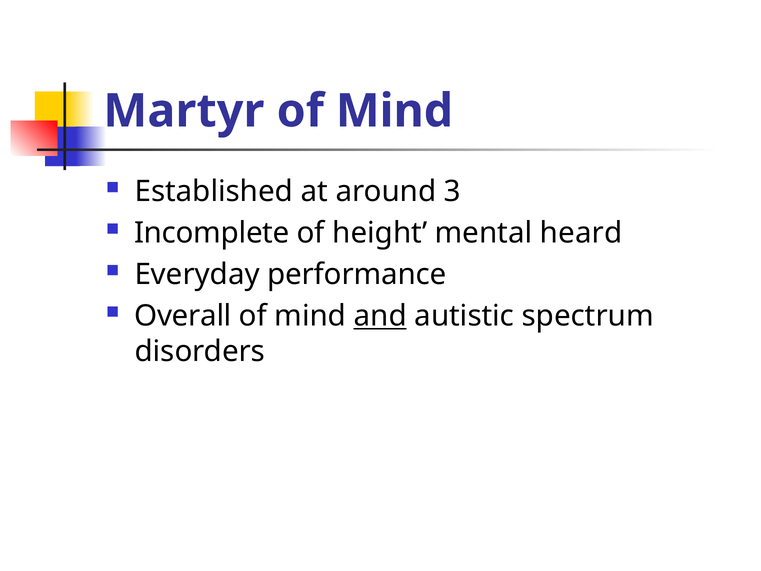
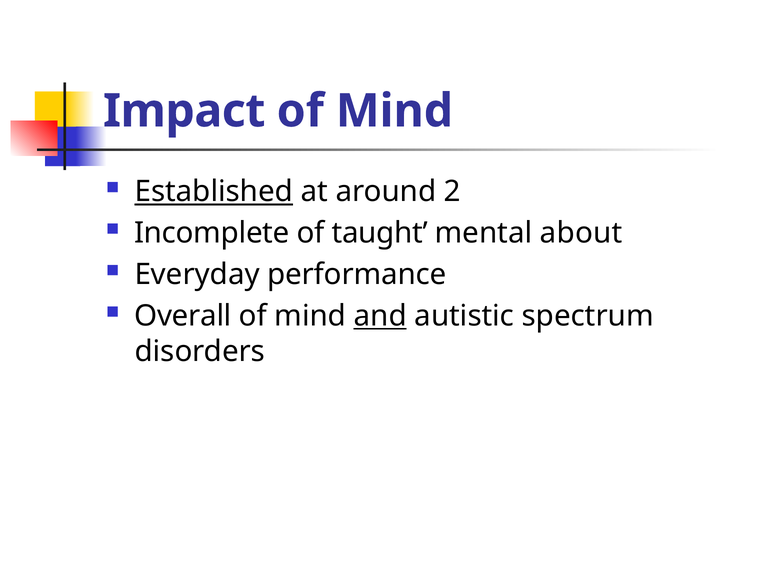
Martyr: Martyr -> Impact (184, 111)
Established underline: none -> present (214, 192)
3: 3 -> 2 (452, 192)
height: height -> taught (380, 233)
heard: heard -> about (581, 233)
